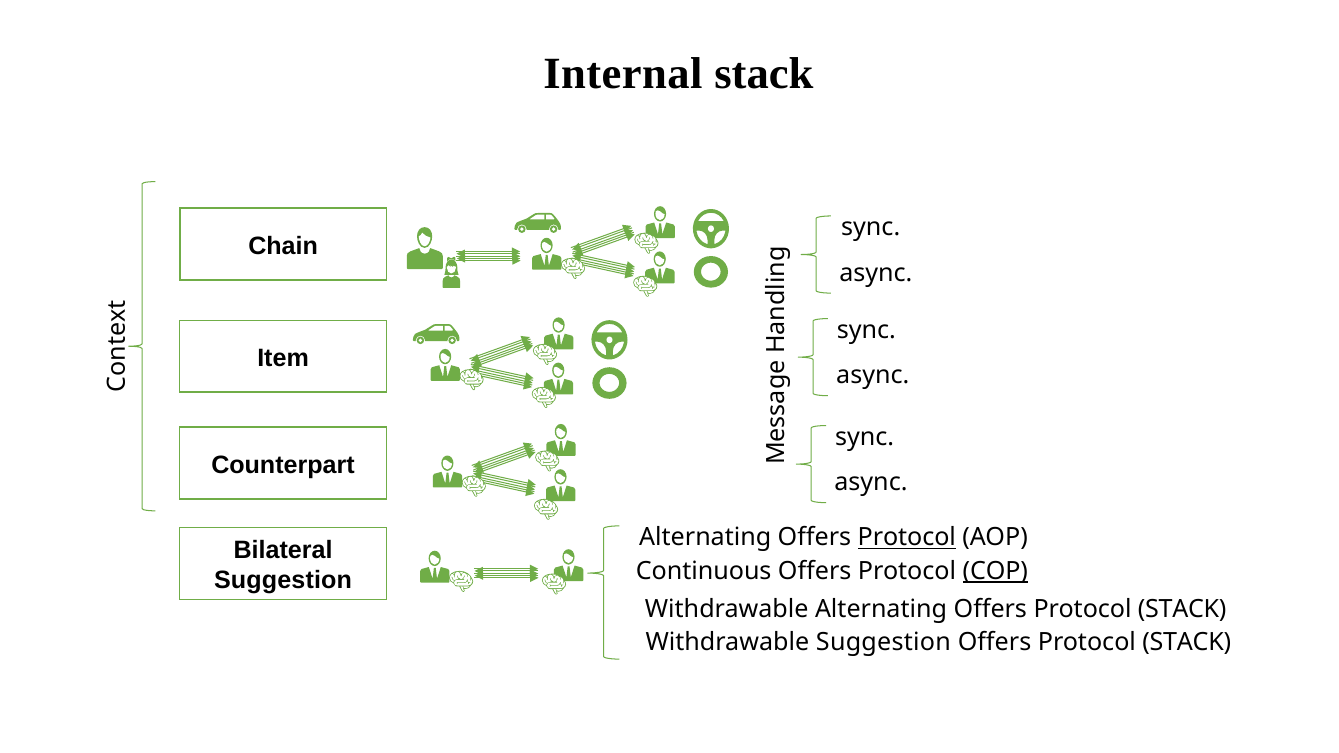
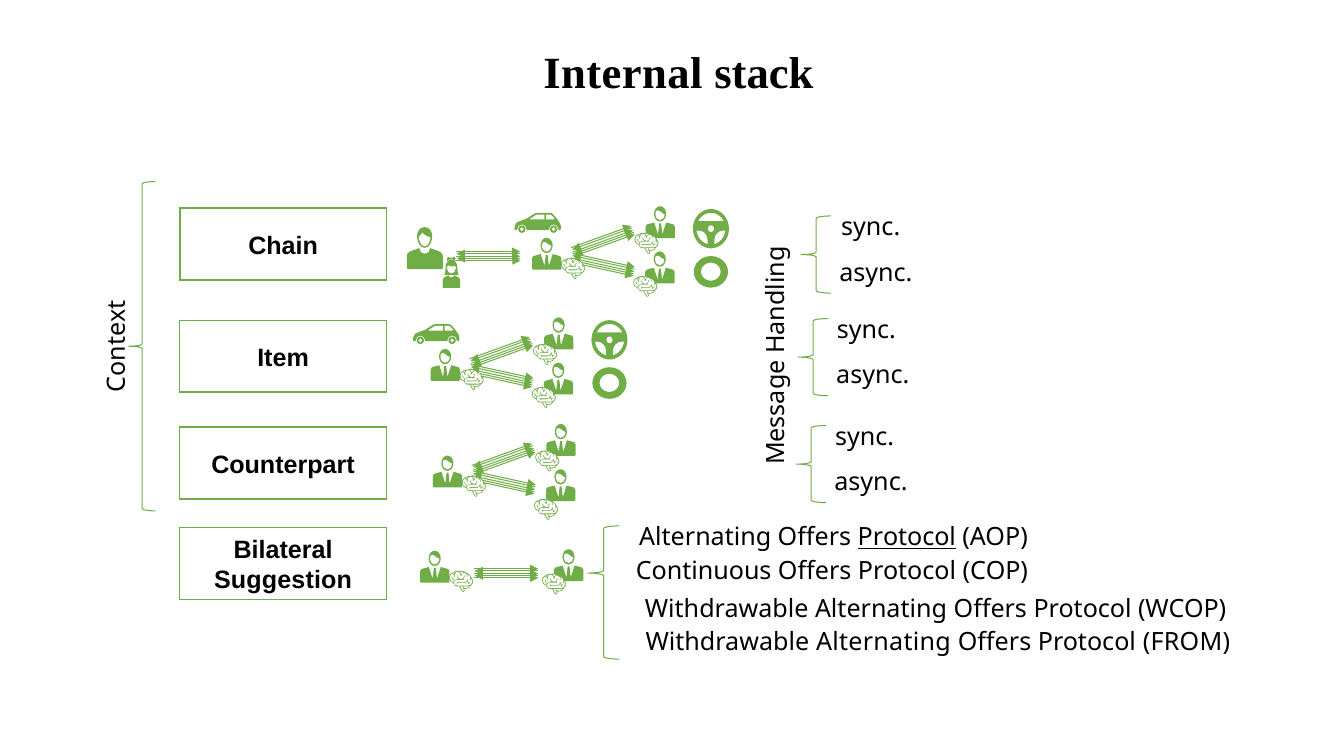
COP underline: present -> none (995, 572)
Alternating Offers Protocol STACK: STACK -> WCOP (1182, 609)
Suggestion: Suggestion -> Alternating (883, 643)
STACK: STACK -> FROM (1186, 643)
